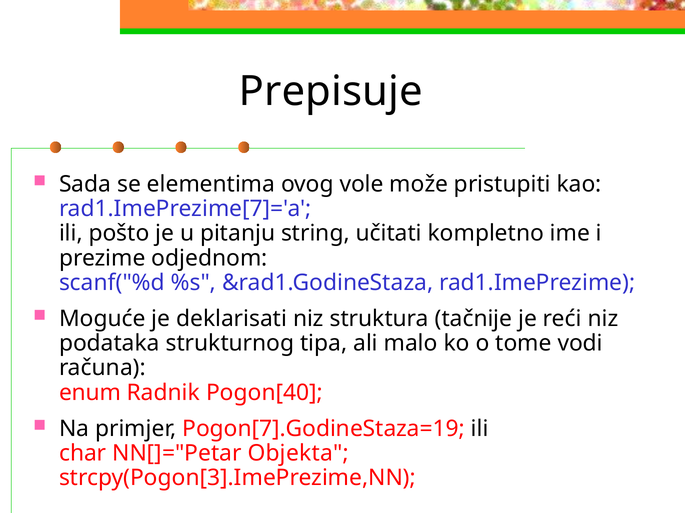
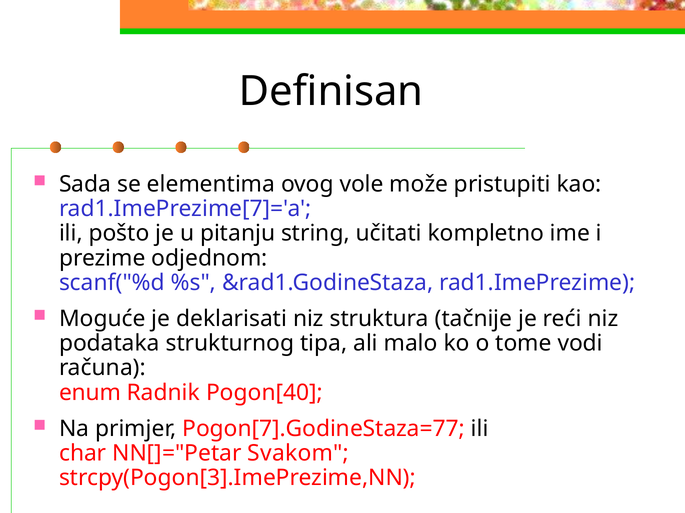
Prepisuje: Prepisuje -> Definisan (331, 91)
Pogon[7].GodineStaza=19: Pogon[7].GodineStaza=19 -> Pogon[7].GodineStaza=77 (324, 429)
Objekta: Objekta -> Svakom (298, 454)
